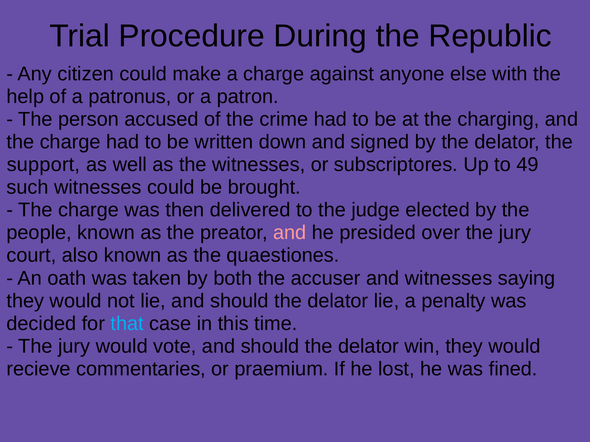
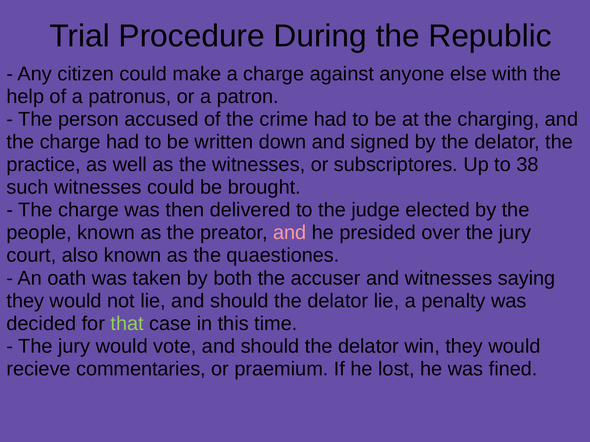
support: support -> practice (44, 165)
49: 49 -> 38 (528, 165)
that colour: light blue -> light green (127, 324)
